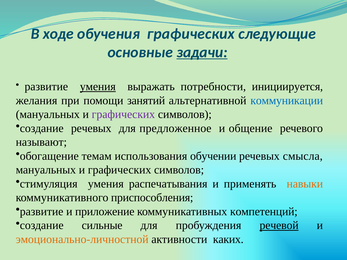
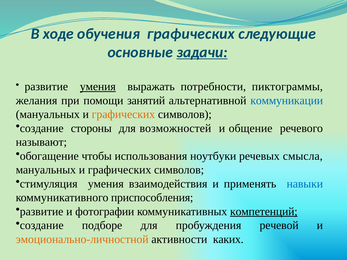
инициируется: инициируется -> пиктограммы (287, 87)
графических colour: purple -> orange (123, 115)
создание речевых: речевых -> стороны (91, 128)
предложенное: предложенное -> возможностей (175, 128)
темам: темам -> чтобы (97, 156)
обучении: обучении -> ноутбуки (213, 156)
распечатывания: распечатывания -> взаимодействия (168, 184)
навыки colour: orange -> blue (305, 184)
приложение: приложение -> фотографии (105, 212)
компетенций underline: none -> present (264, 212)
сильные: сильные -> подборе (102, 226)
речевой underline: present -> none (279, 226)
